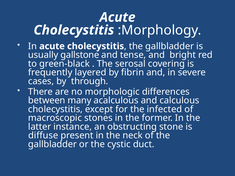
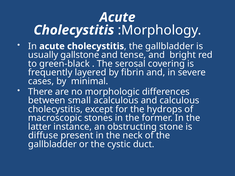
through: through -> minimal (90, 81)
many: many -> small (79, 101)
infected: infected -> hydrops (164, 109)
